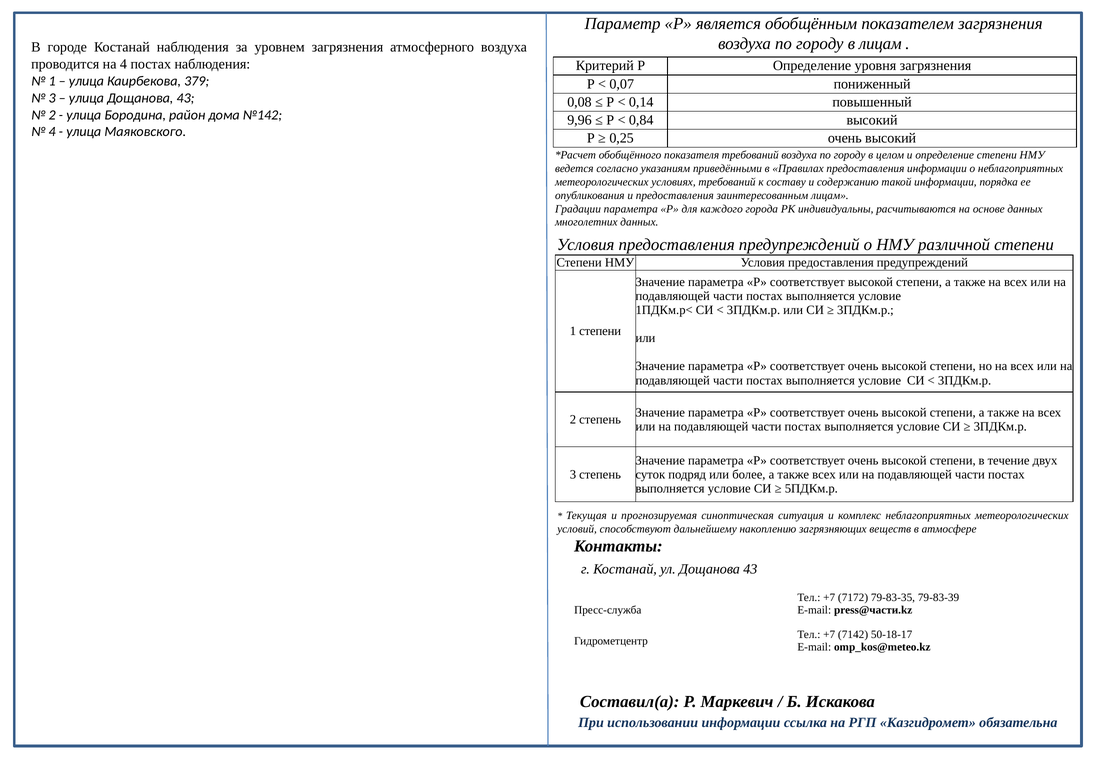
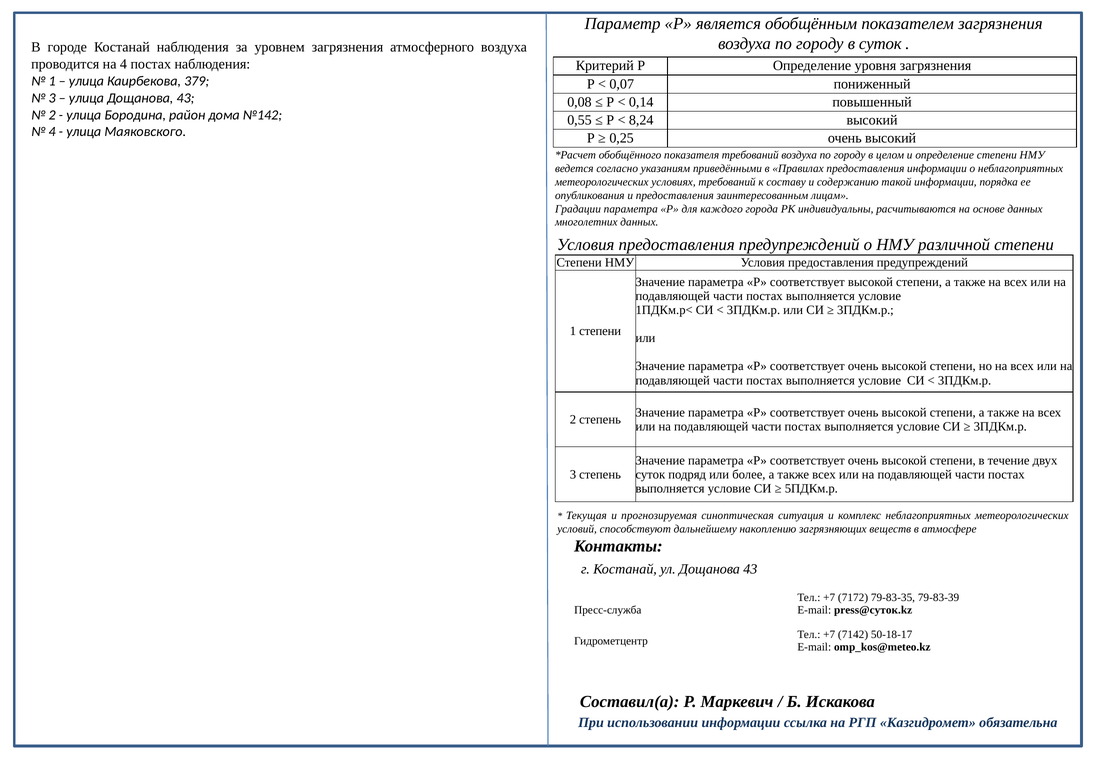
в лицам: лицам -> суток (880, 44)
9,96: 9,96 -> 0,55 (579, 120)
0,84: 0,84 -> 8,24 (641, 120)
press@части.kz: press@части.kz -> press@суток.kz (873, 610)
